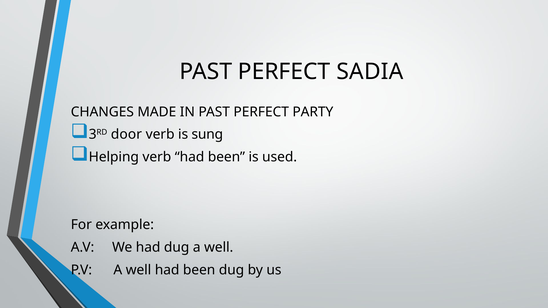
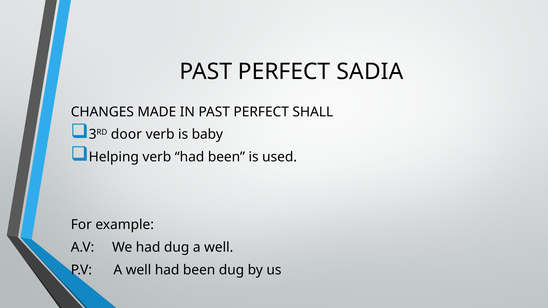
PARTY: PARTY -> SHALL (313, 112)
sung: sung -> baby (207, 135)
